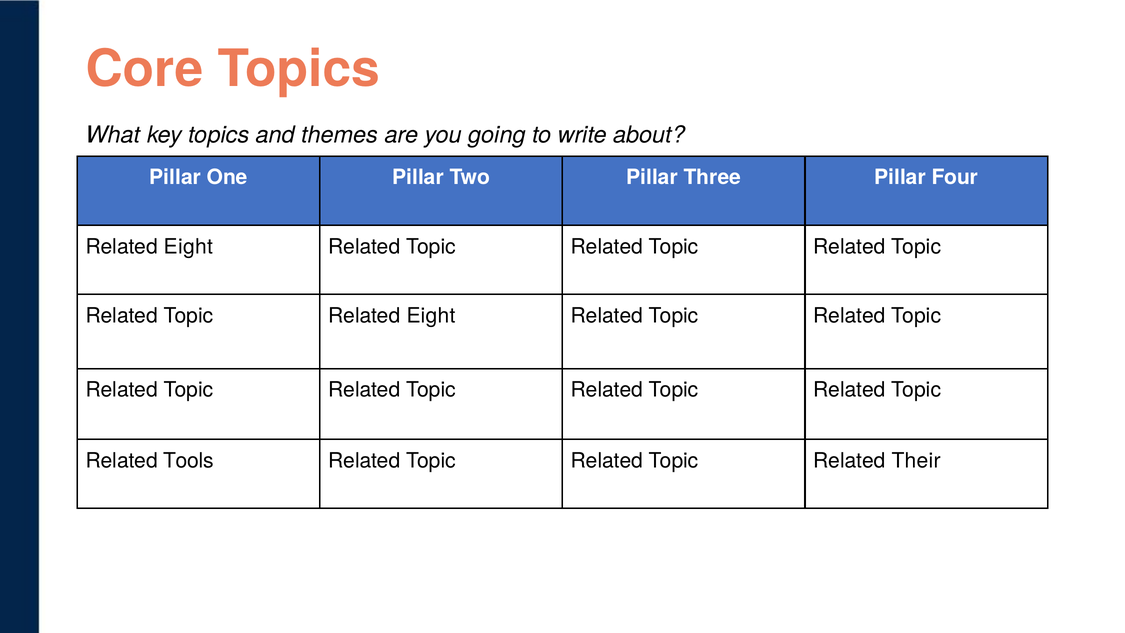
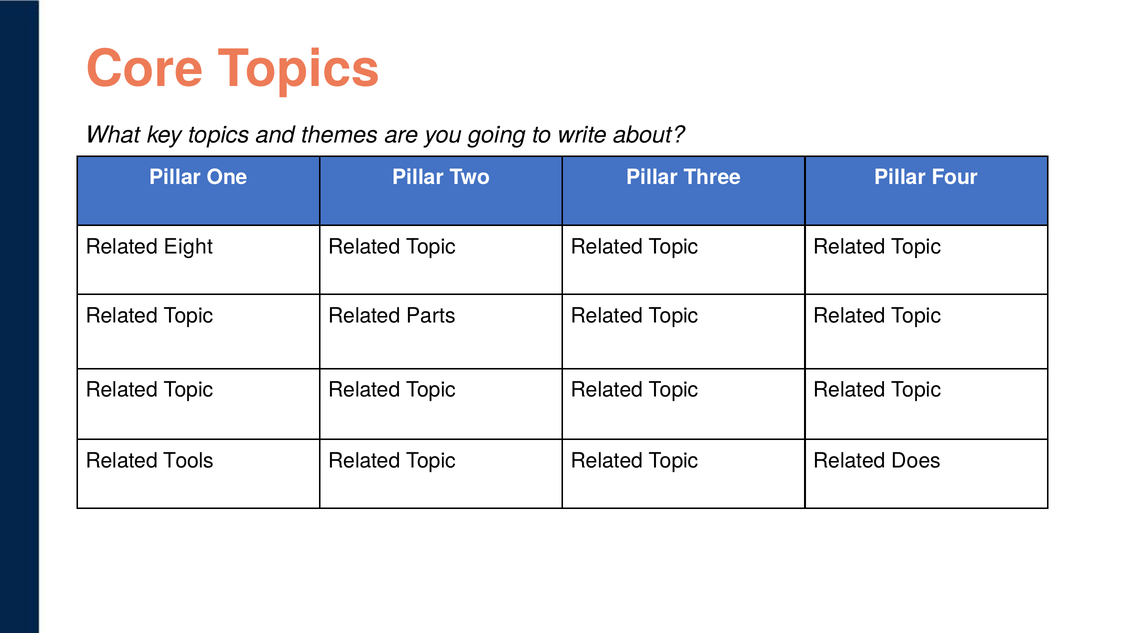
Topic Related Eight: Eight -> Parts (431, 316)
Their: Their -> Does (916, 461)
